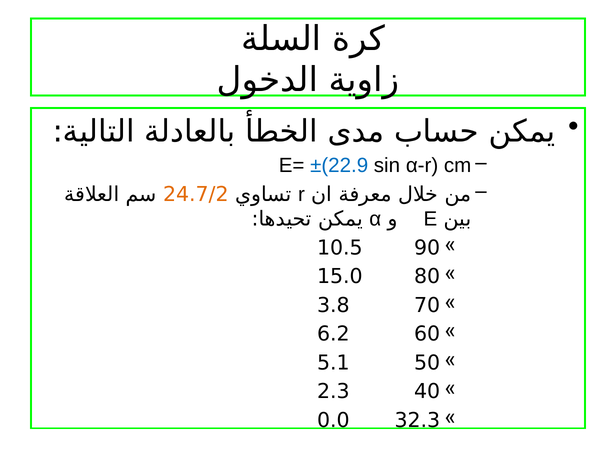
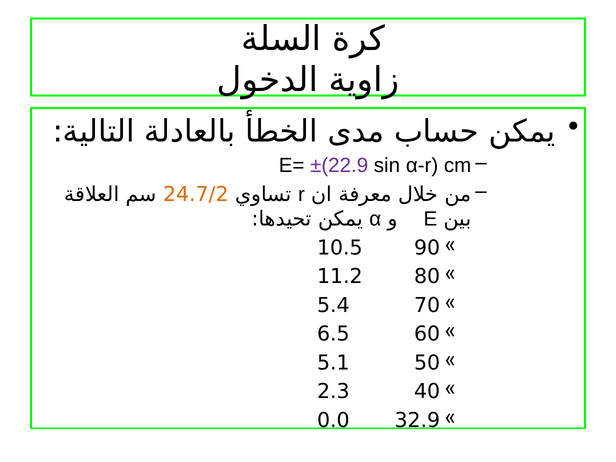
±(22.9 colour: blue -> purple (339, 166)
15.0: 15.0 -> 11.2 (340, 277)
3.8: 3.8 -> 5.4 (334, 305)
6.2: 6.2 -> 6.5 (334, 334)
32.3: 32.3 -> 32.9 (418, 420)
